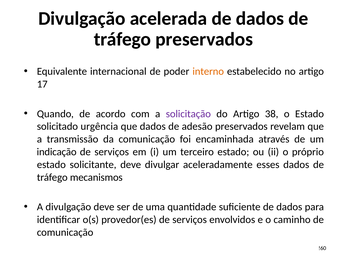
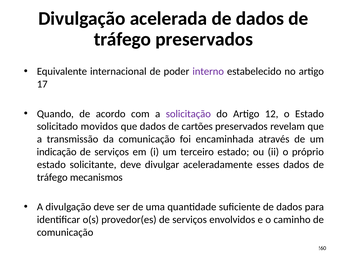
interno colour: orange -> purple (208, 72)
38: 38 -> 12 (272, 114)
urgência: urgência -> movidos (99, 127)
adesão: adesão -> cartões (197, 127)
